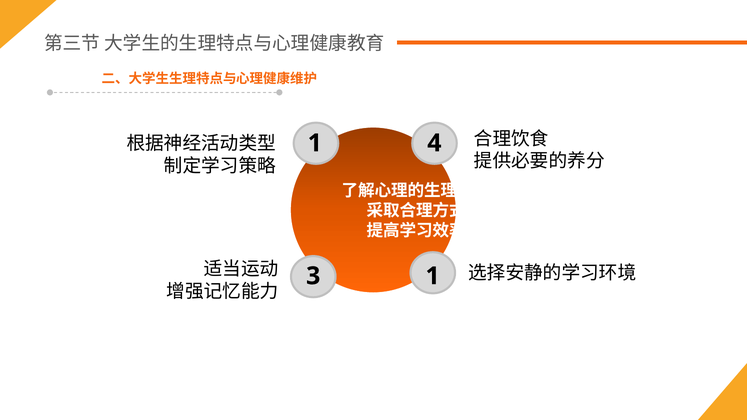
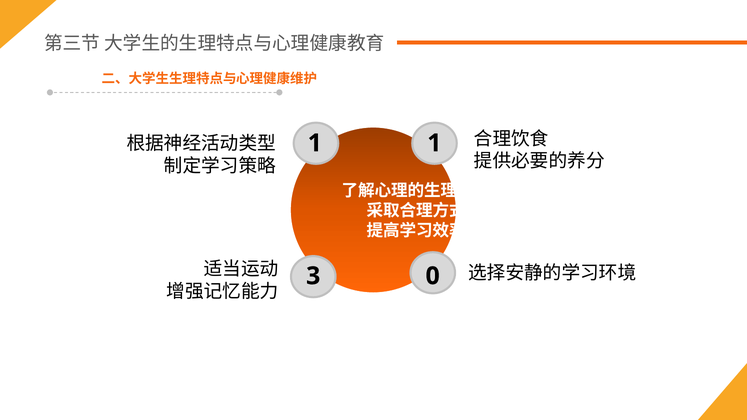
1 4: 4 -> 1 (434, 143)
3 1: 1 -> 0 (433, 276)
